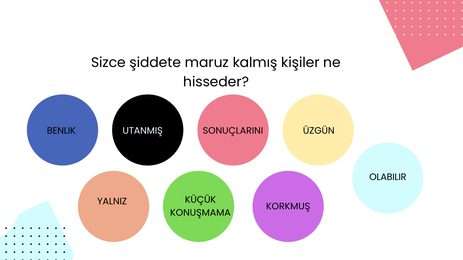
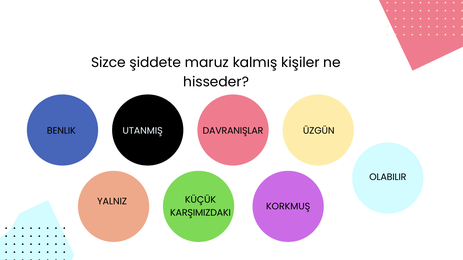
SONUÇLARINI: SONUÇLARINI -> DAVRANIŞLAR (233, 131)
KONUŞMAMA: KONUŞMAMA -> KARŞIMIZDAKI (200, 213)
